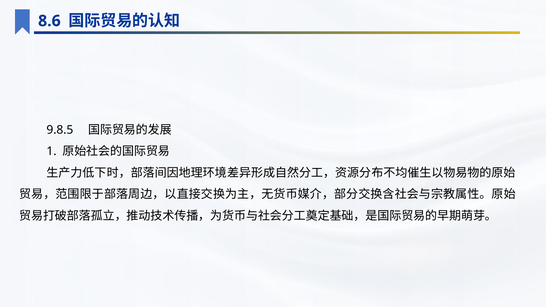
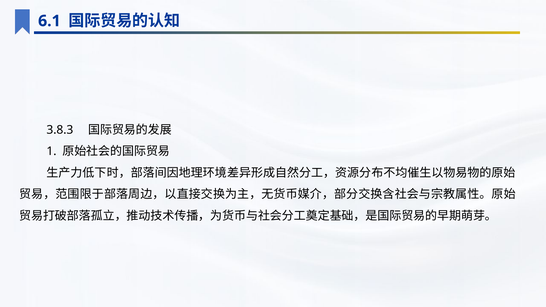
8.6: 8.6 -> 6.1 (49, 21)
9.8.5: 9.8.5 -> 3.8.3 (60, 130)
